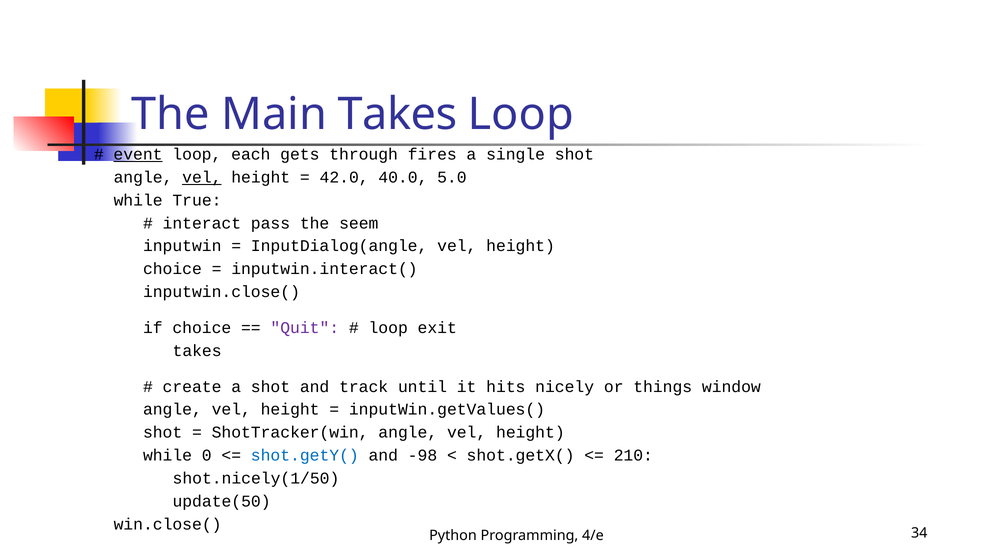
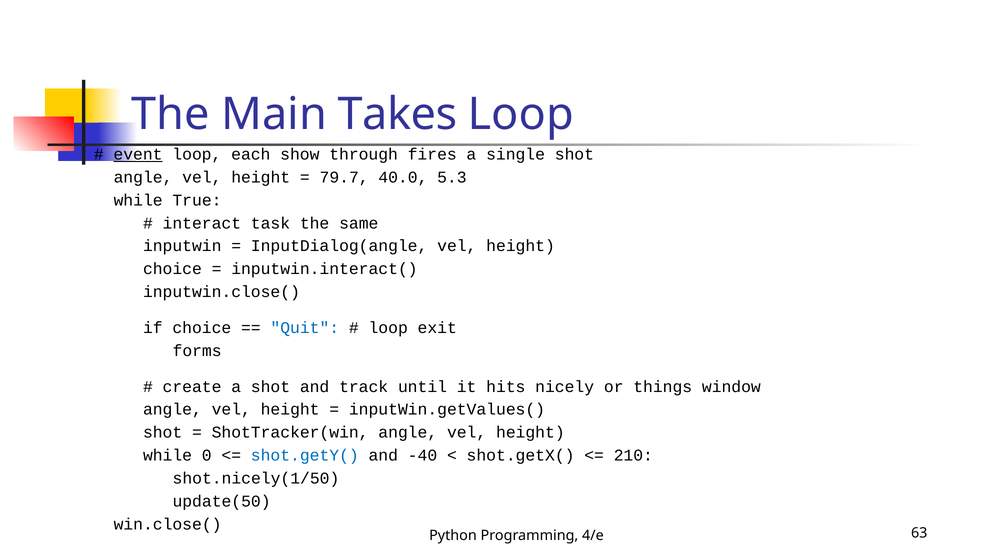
gets: gets -> show (300, 154)
vel underline: present -> none (202, 177)
42.0: 42.0 -> 79.7 (344, 177)
5.0: 5.0 -> 5.3 (452, 177)
pass: pass -> task (270, 223)
seem: seem -> same (359, 223)
Quit colour: purple -> blue (305, 328)
takes: takes -> forms (197, 351)
-98: -98 -> -40 (422, 456)
34: 34 -> 63 (919, 534)
